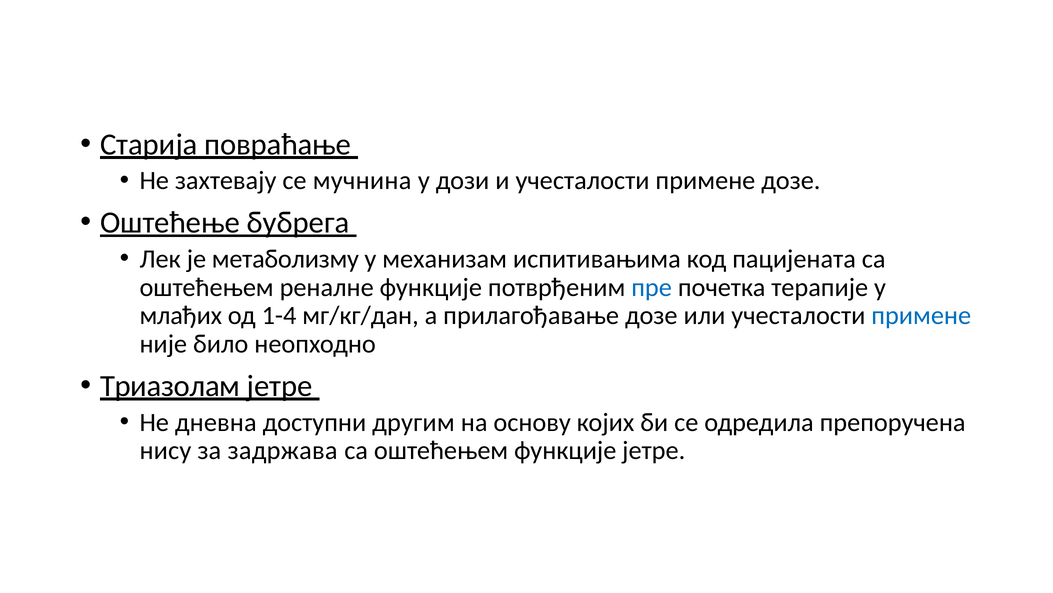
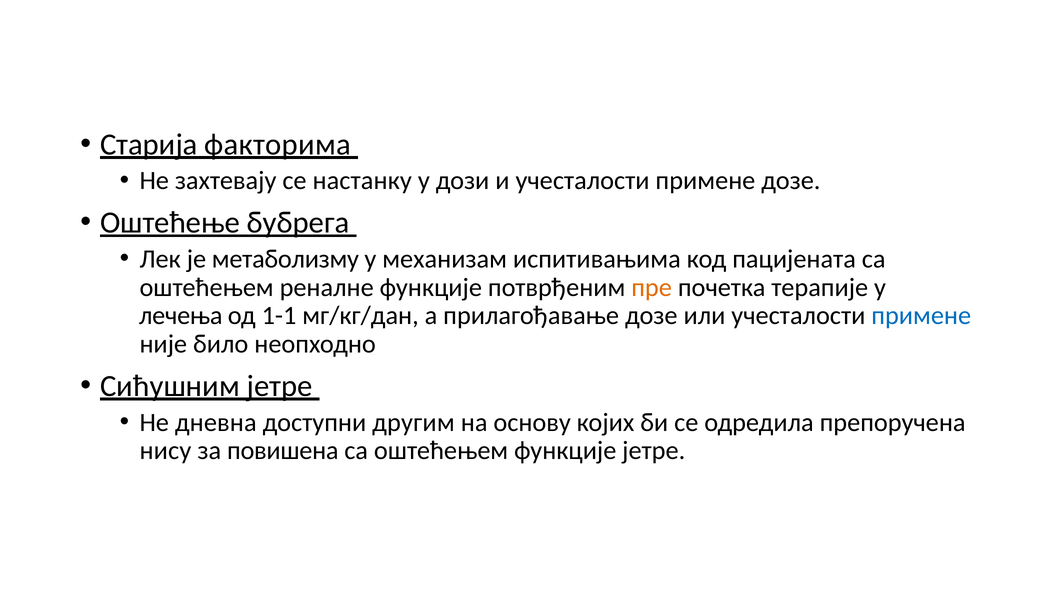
повраћање: повраћање -> факторима (278, 144)
мучнина: мучнина -> нaстaнку (362, 181)
пре colour: blue -> orange (652, 287)
млађих: млађих -> лечења (181, 315)
1-4: 1-4 -> 1-1 (279, 315)
Триазолам: Триазолам -> Сићушним (170, 386)
задржава: задржава -> повишена (283, 450)
